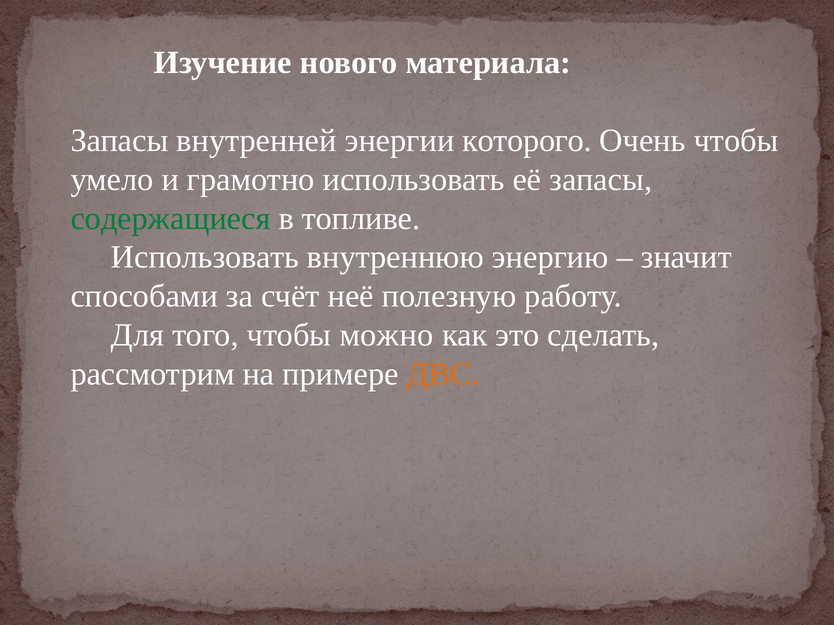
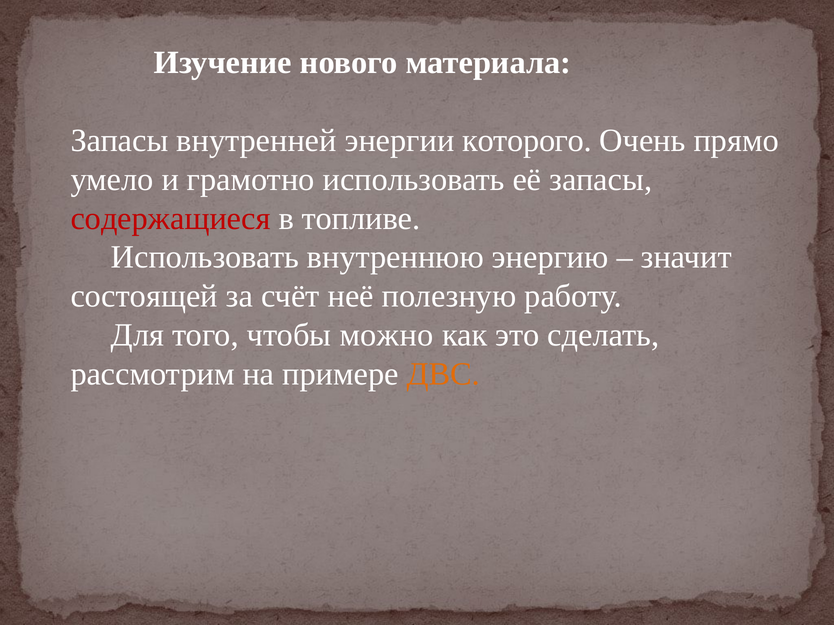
Очень чтобы: чтобы -> прямо (736, 141)
содержащиеся colour: green -> red (170, 218)
способами: способами -> состоящей (144, 296)
